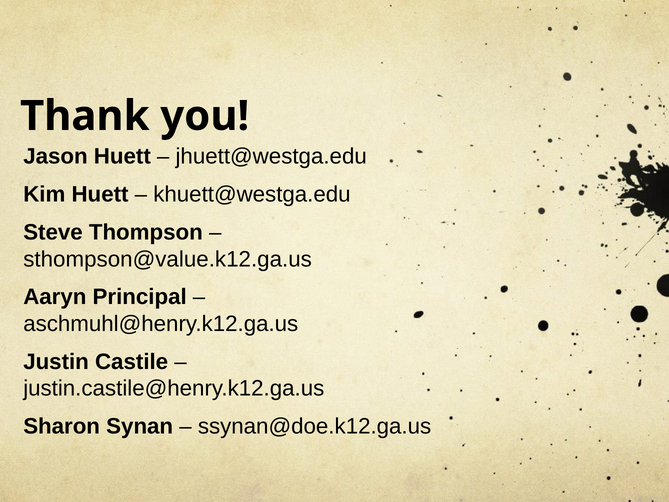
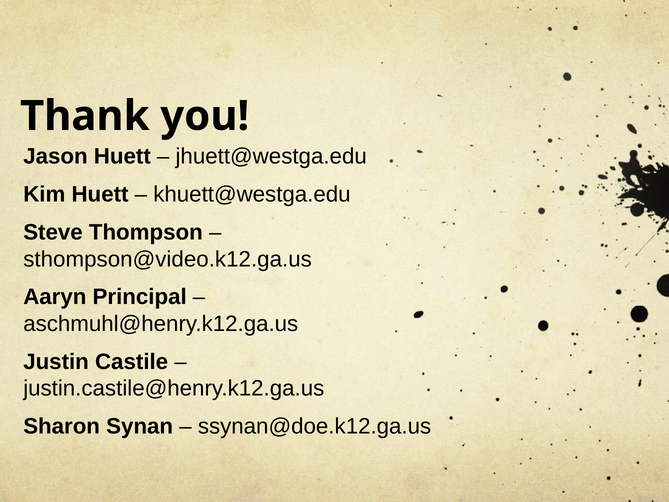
sthompson@value.k12.ga.us: sthompson@value.k12.ga.us -> sthompson@video.k12.ga.us (168, 259)
